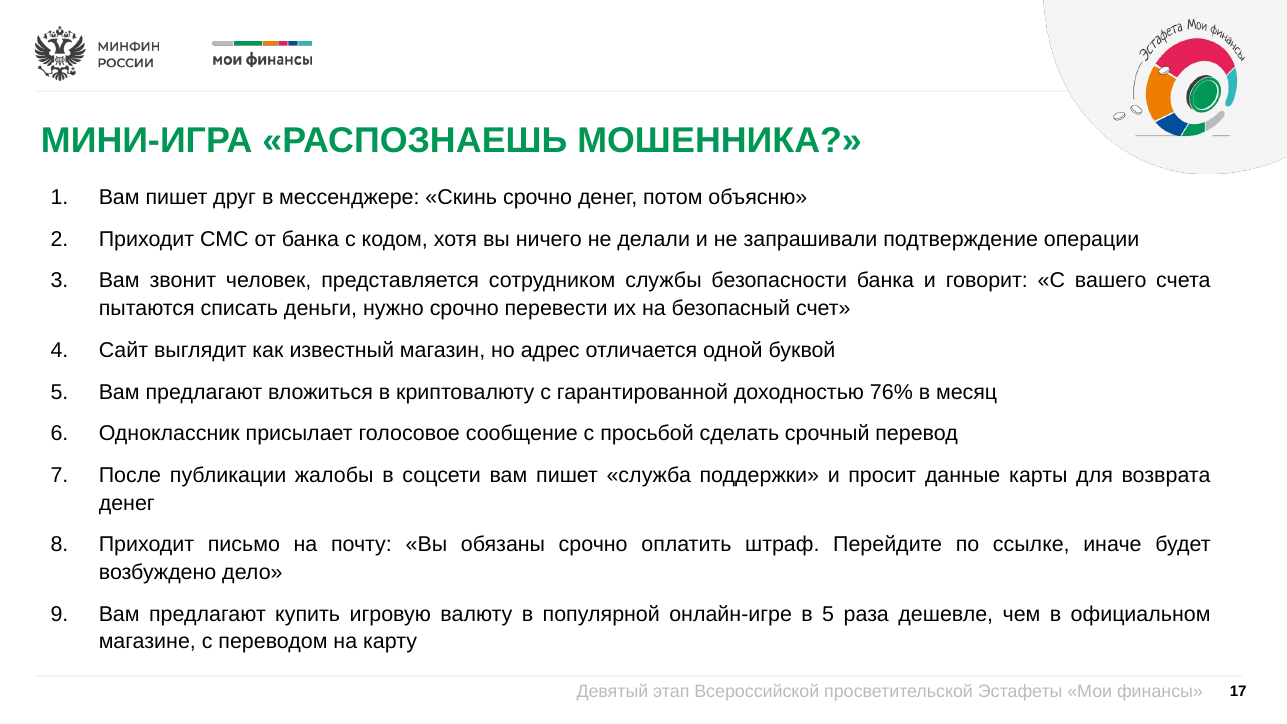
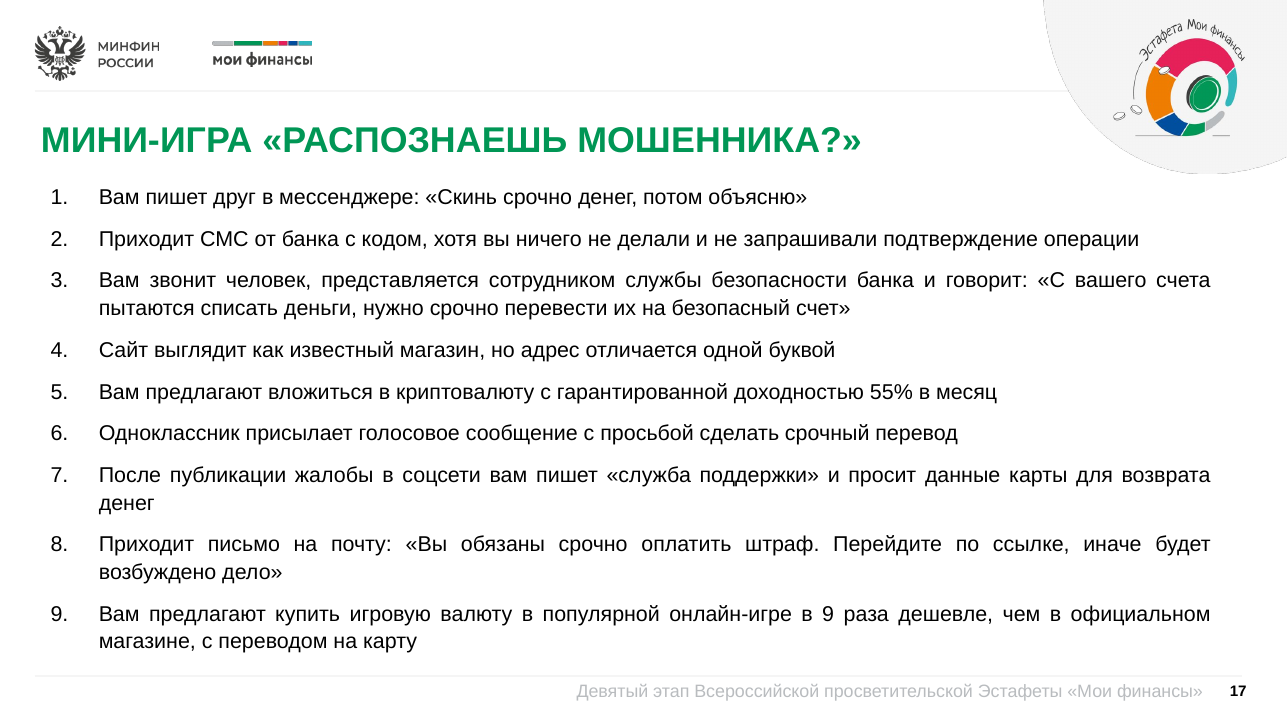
76%: 76% -> 55% (891, 392)
в 5: 5 -> 9 (828, 614)
